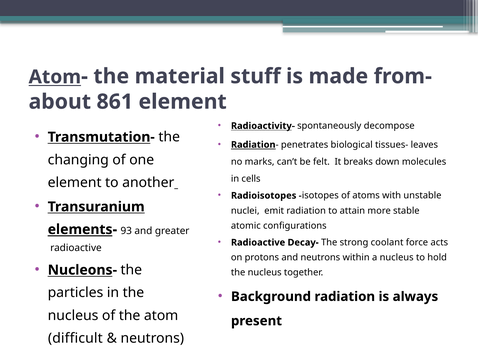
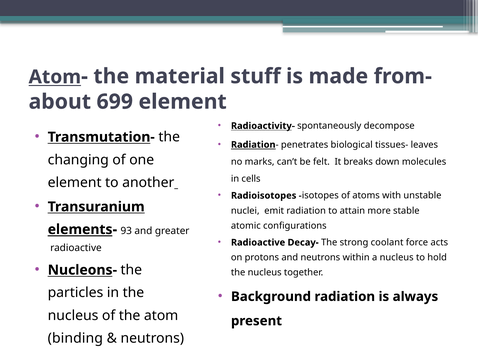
861: 861 -> 699 (115, 102)
difficult: difficult -> binding (75, 339)
